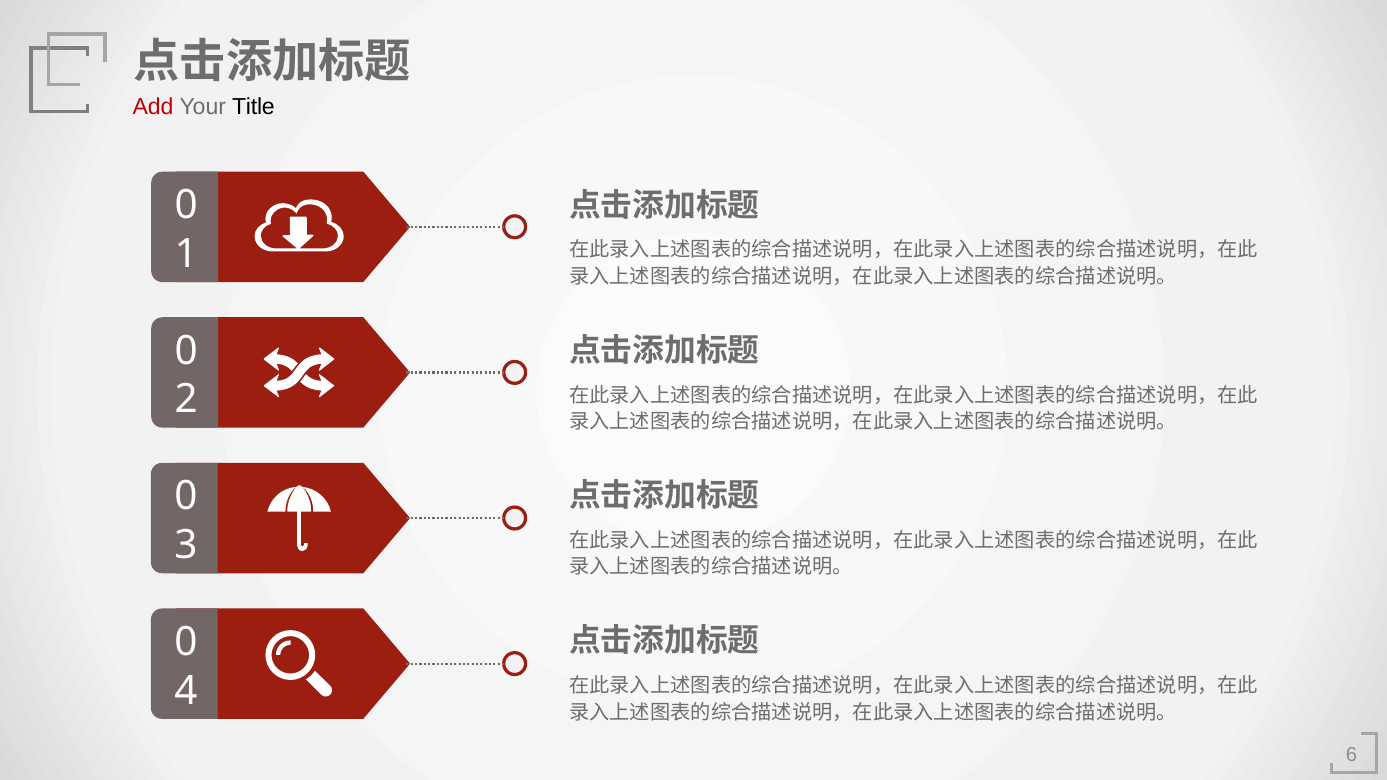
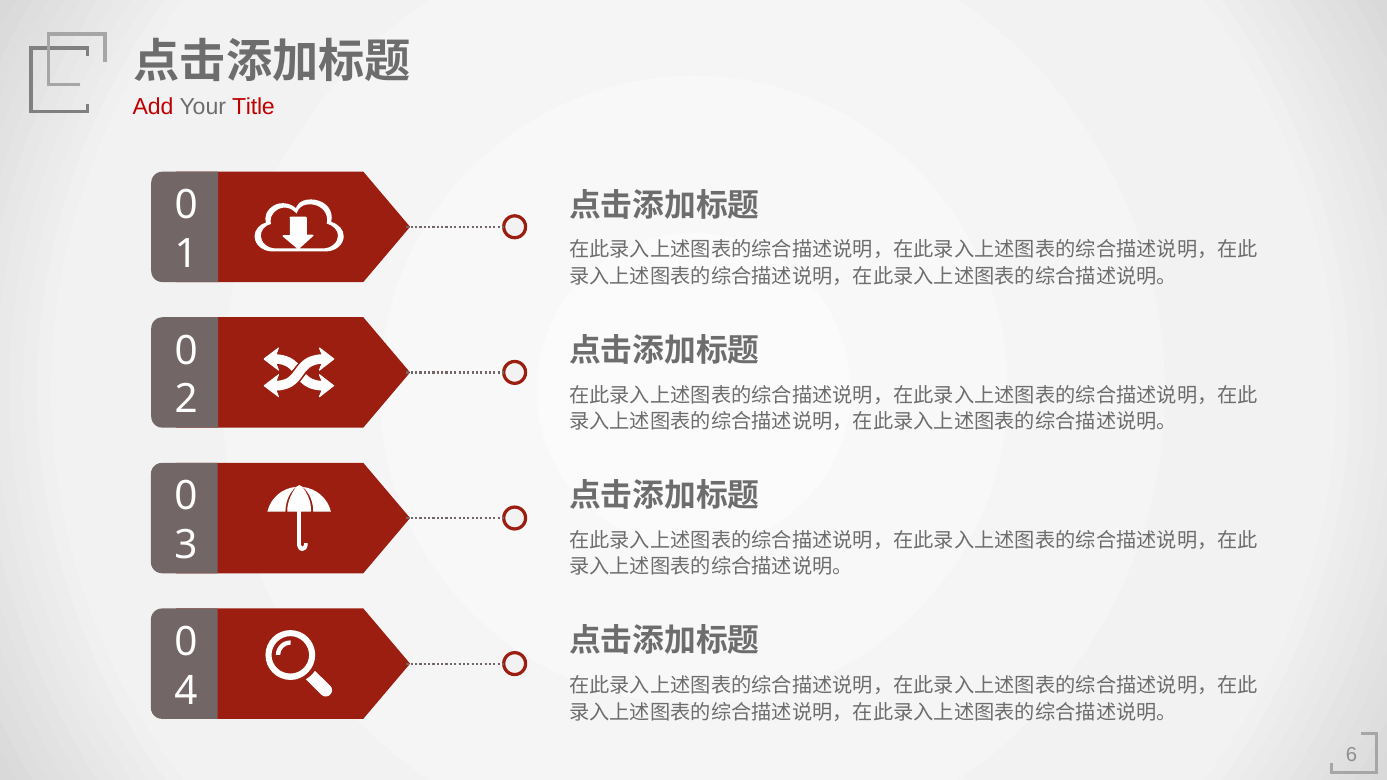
Title colour: black -> red (253, 107)
